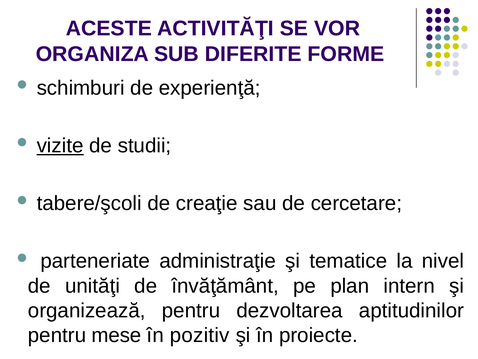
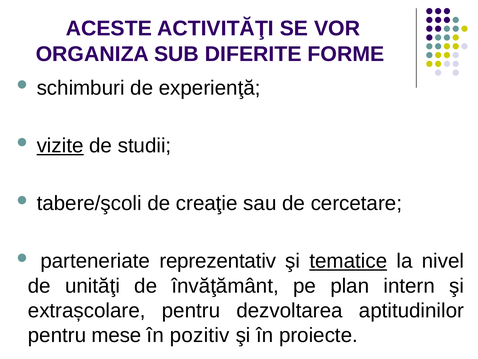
administraţie: administraţie -> reprezentativ (218, 261)
tematice underline: none -> present (348, 261)
organizează: organizează -> extrașcolare (87, 310)
